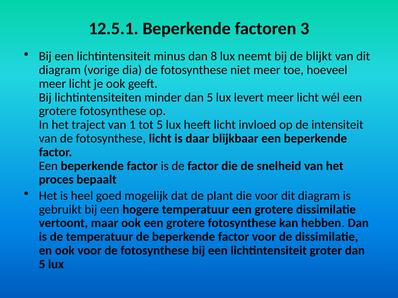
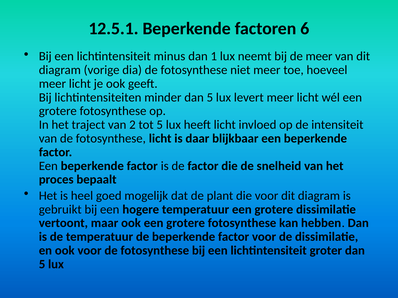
3: 3 -> 6 (305, 29)
8: 8 -> 1 (214, 56)
de blijkt: blijkt -> meer (319, 56)
1: 1 -> 2 (132, 125)
